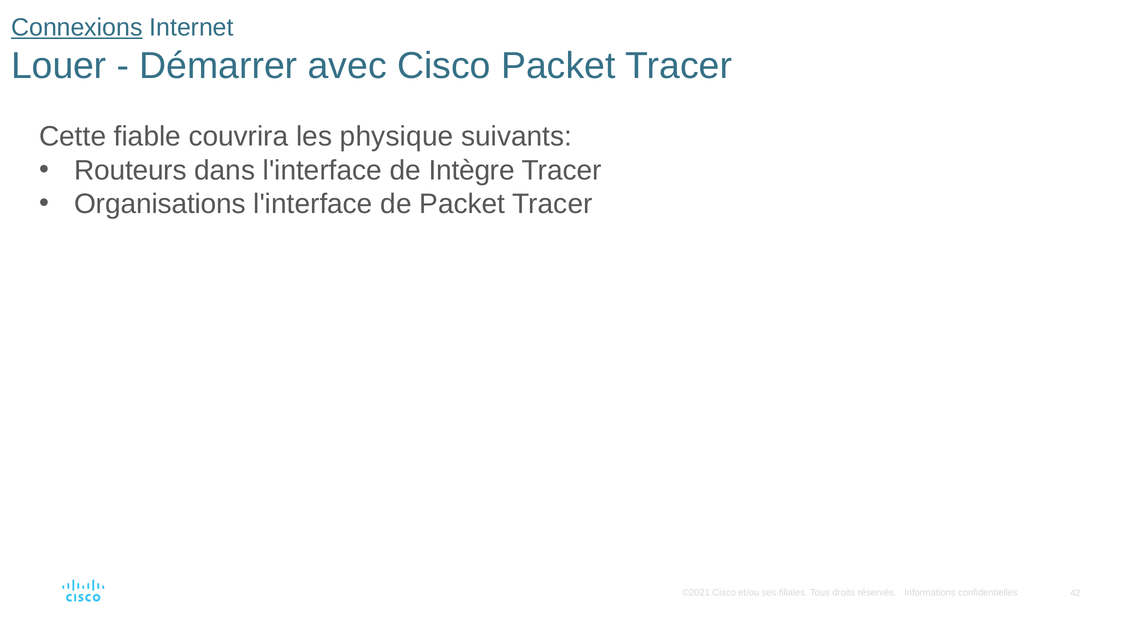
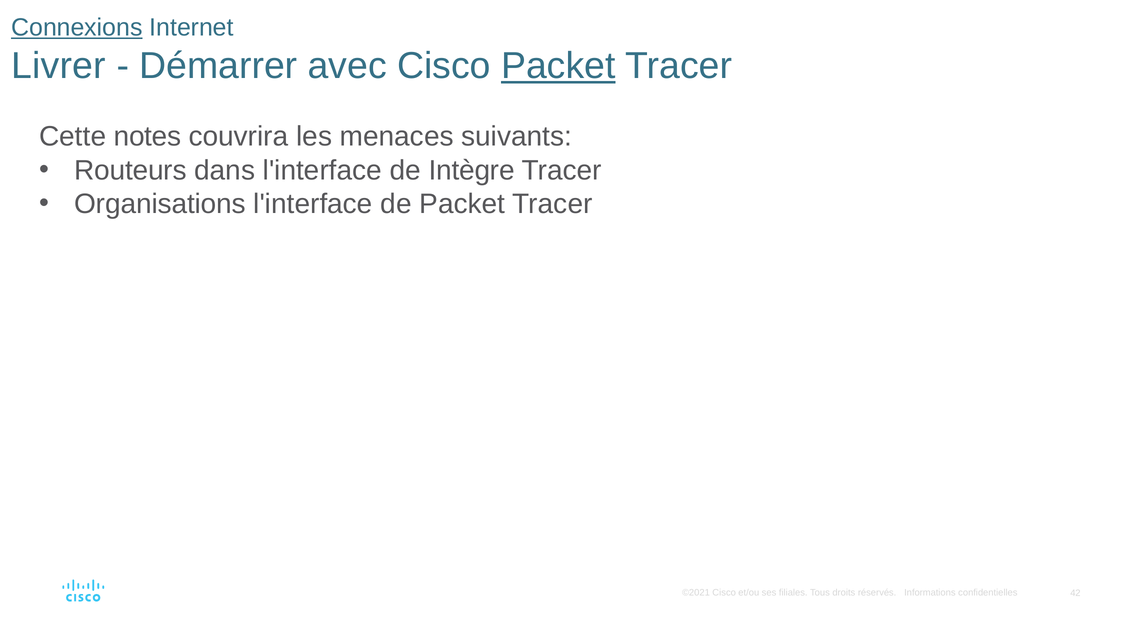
Louer: Louer -> Livrer (59, 66)
Packet underline: none -> present (558, 66)
fiable: fiable -> notes (148, 137)
physique: physique -> menaces (397, 137)
